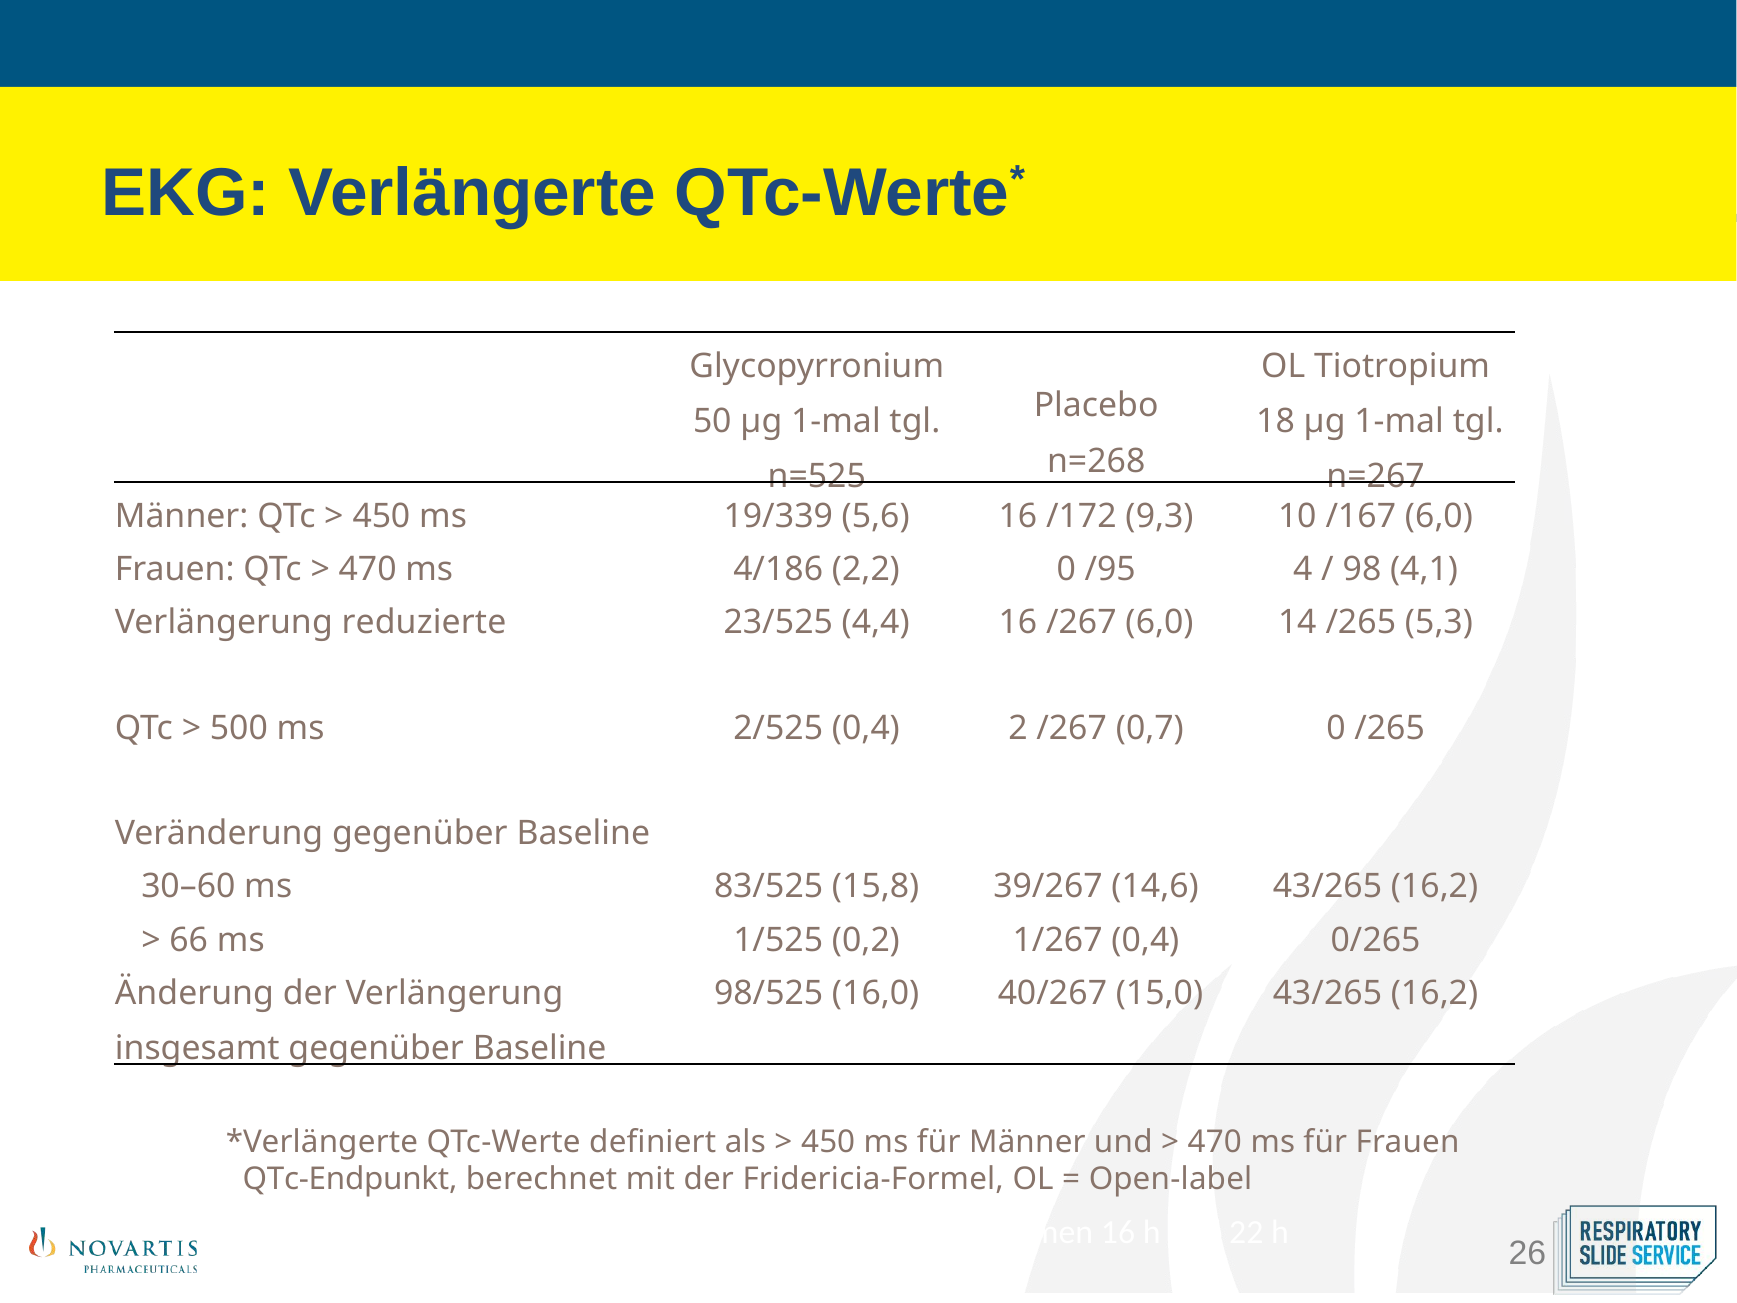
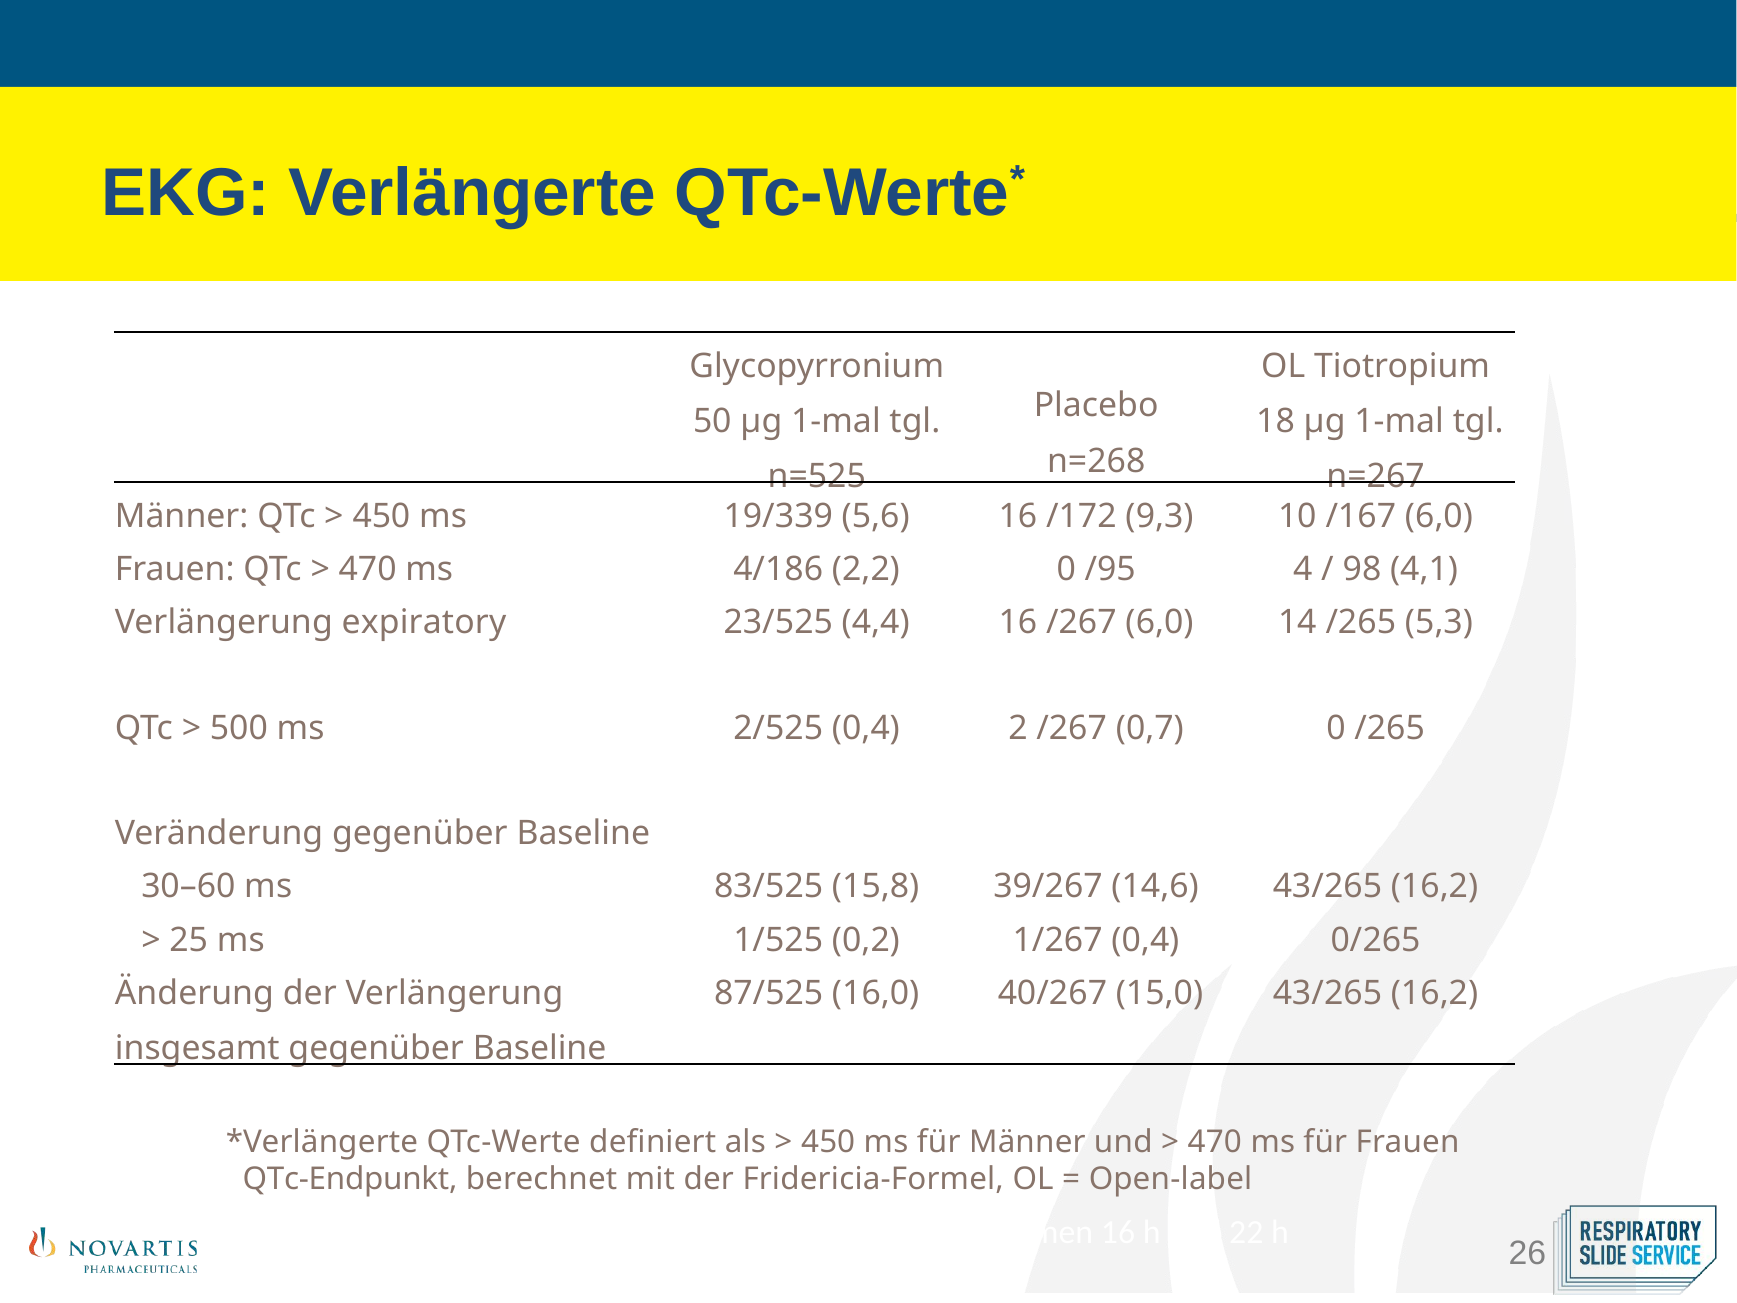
reduzierte: reduzierte -> expiratory (424, 623)
66: 66 -> 25 (189, 940)
98/525: 98/525 -> 87/525 (769, 993)
